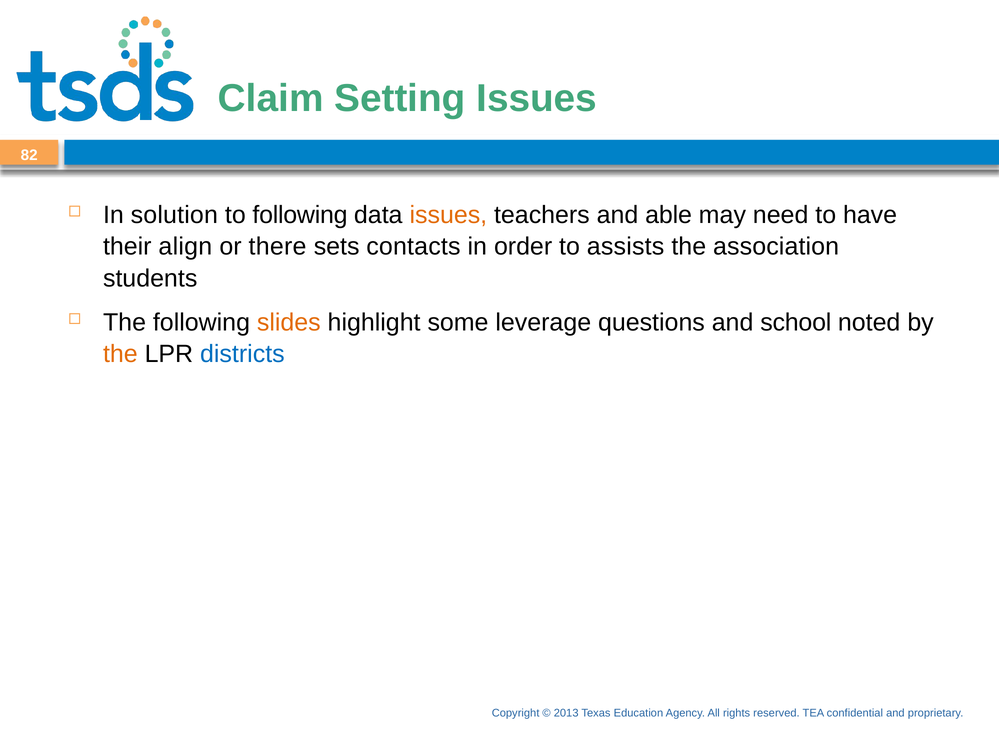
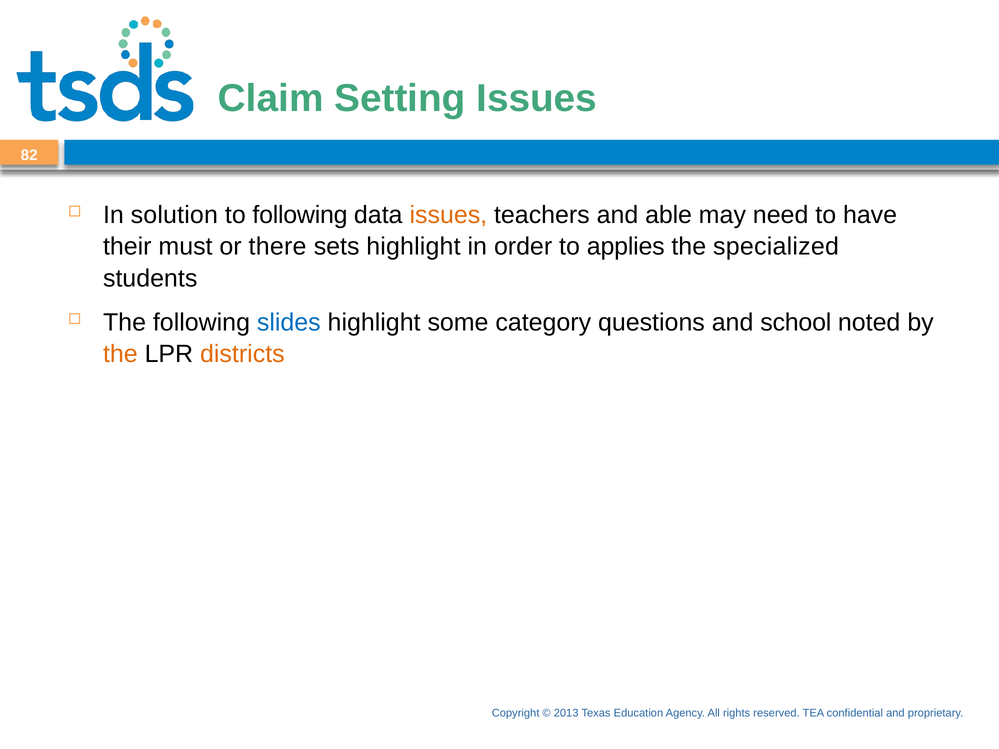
align: align -> must (185, 247)
sets contacts: contacts -> highlight (413, 247)
assists: assists -> applies (626, 247)
association: association -> specialized (776, 247)
slides colour: orange -> blue (289, 323)
leverage: leverage -> category (543, 323)
districts colour: blue -> orange (242, 354)
